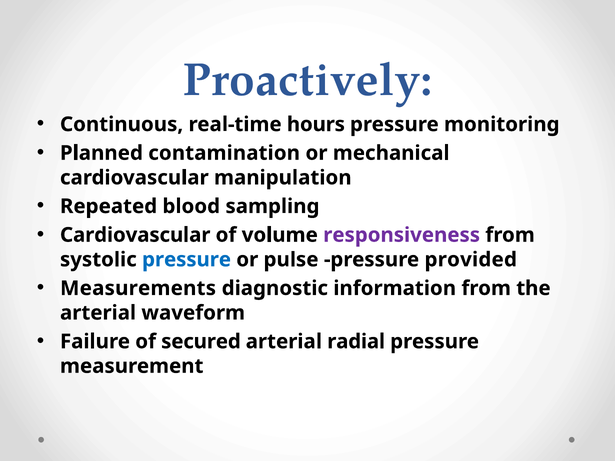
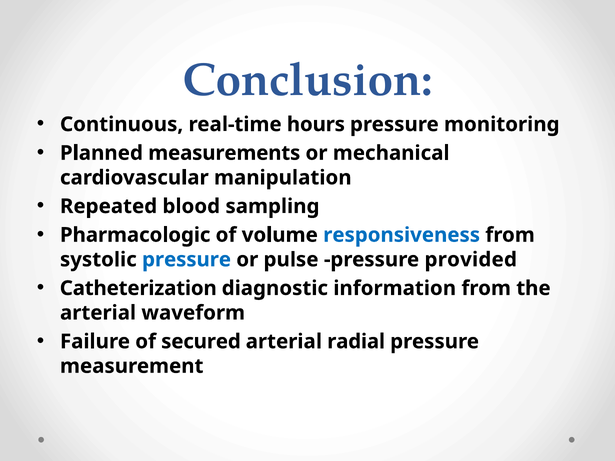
Proactively: Proactively -> Conclusion (308, 80)
contamination: contamination -> measurements (224, 153)
Cardiovascular: Cardiovascular -> Pharmacologic (135, 235)
responsiveness colour: purple -> blue (402, 235)
Measurements: Measurements -> Catheterization (138, 288)
